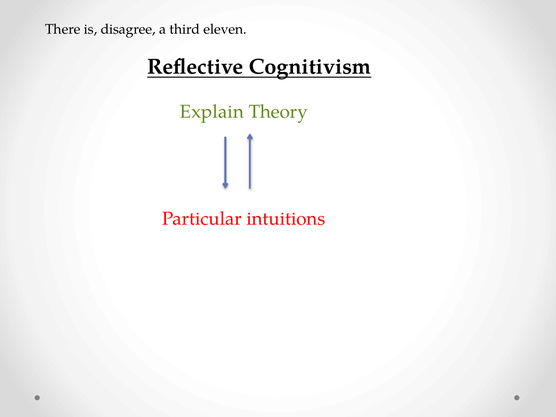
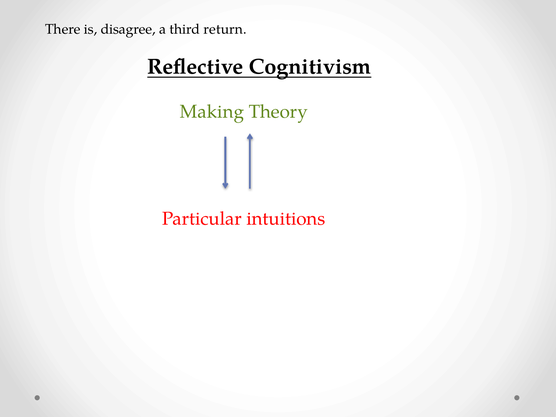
eleven: eleven -> return (225, 29)
Explain: Explain -> Making (212, 112)
